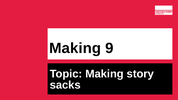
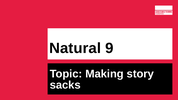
Making: Making -> Natural (75, 48)
